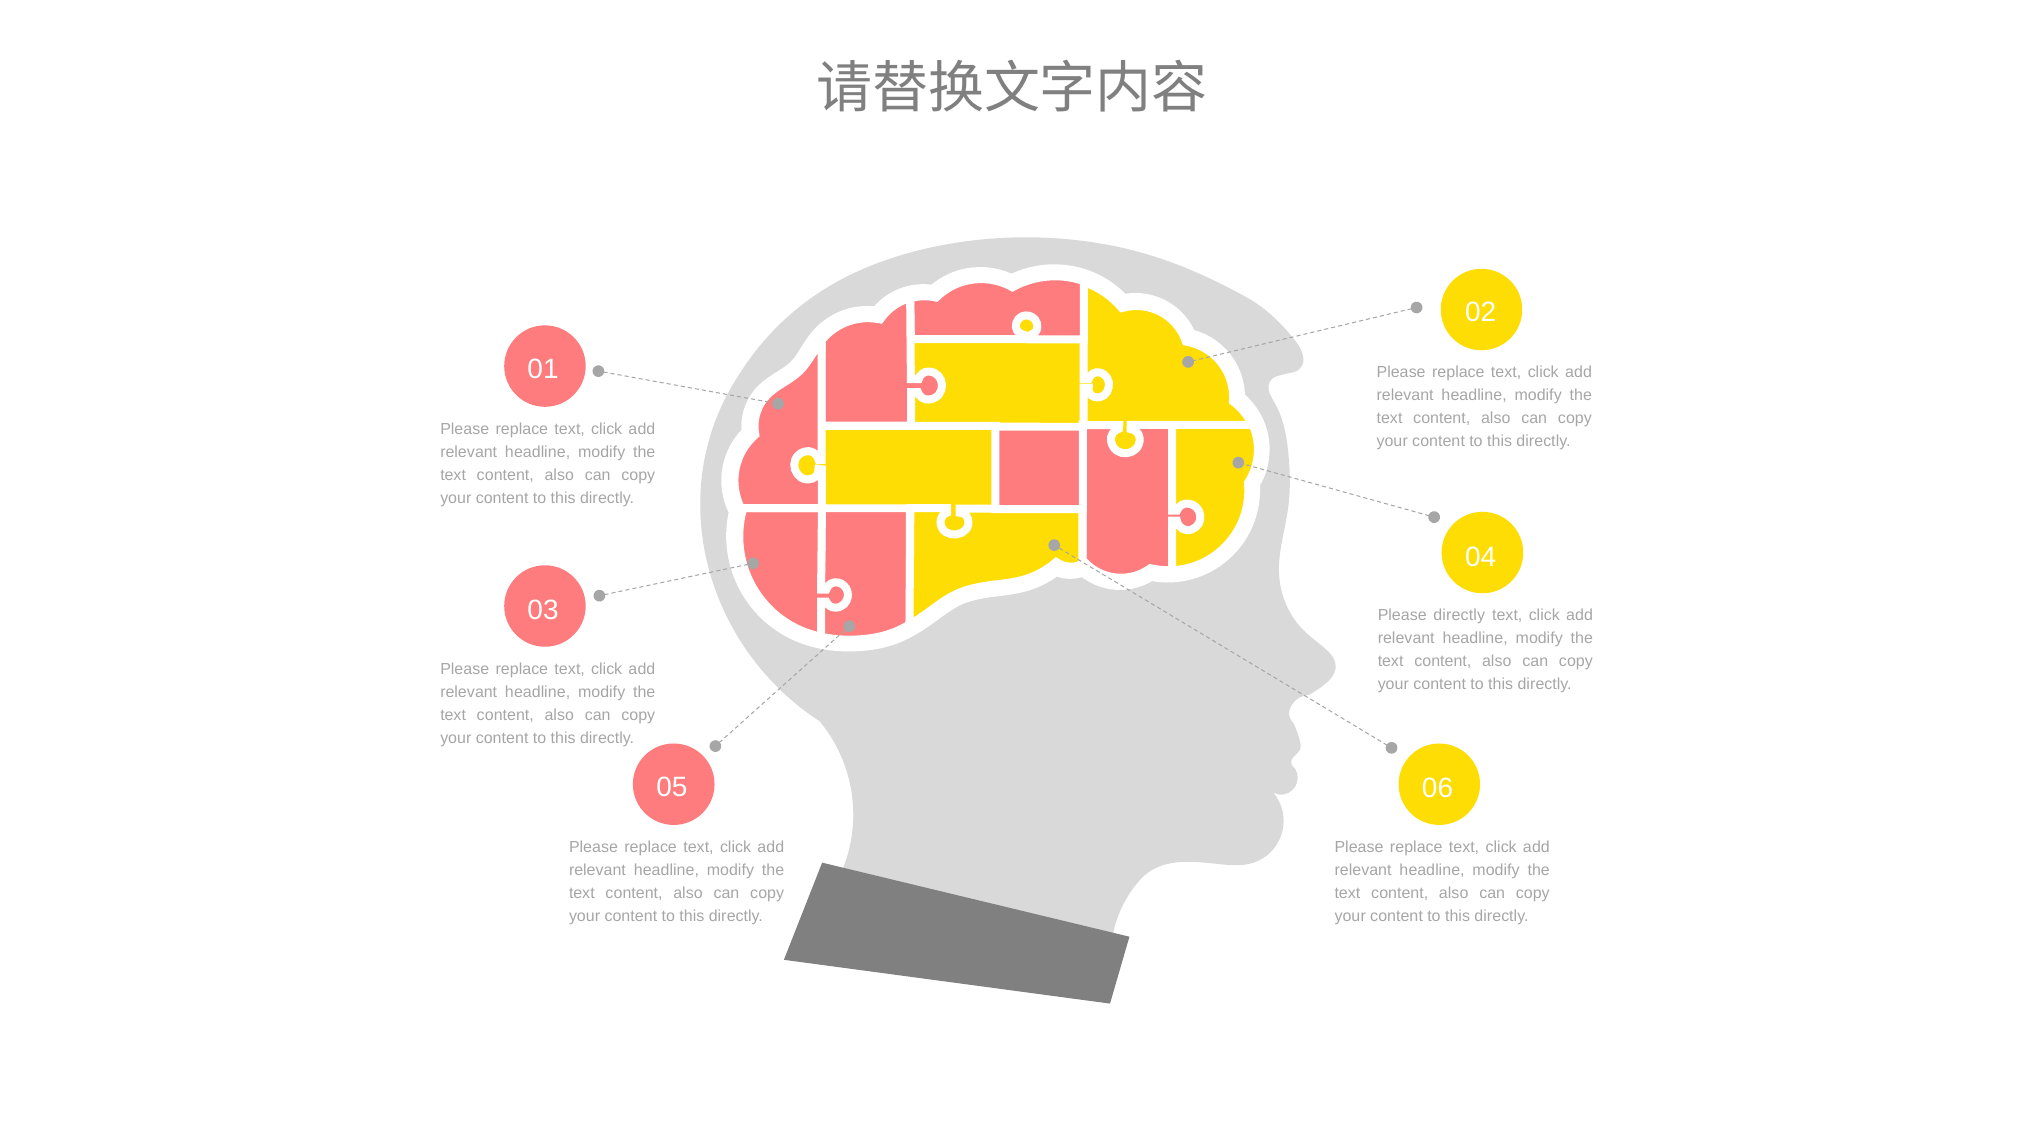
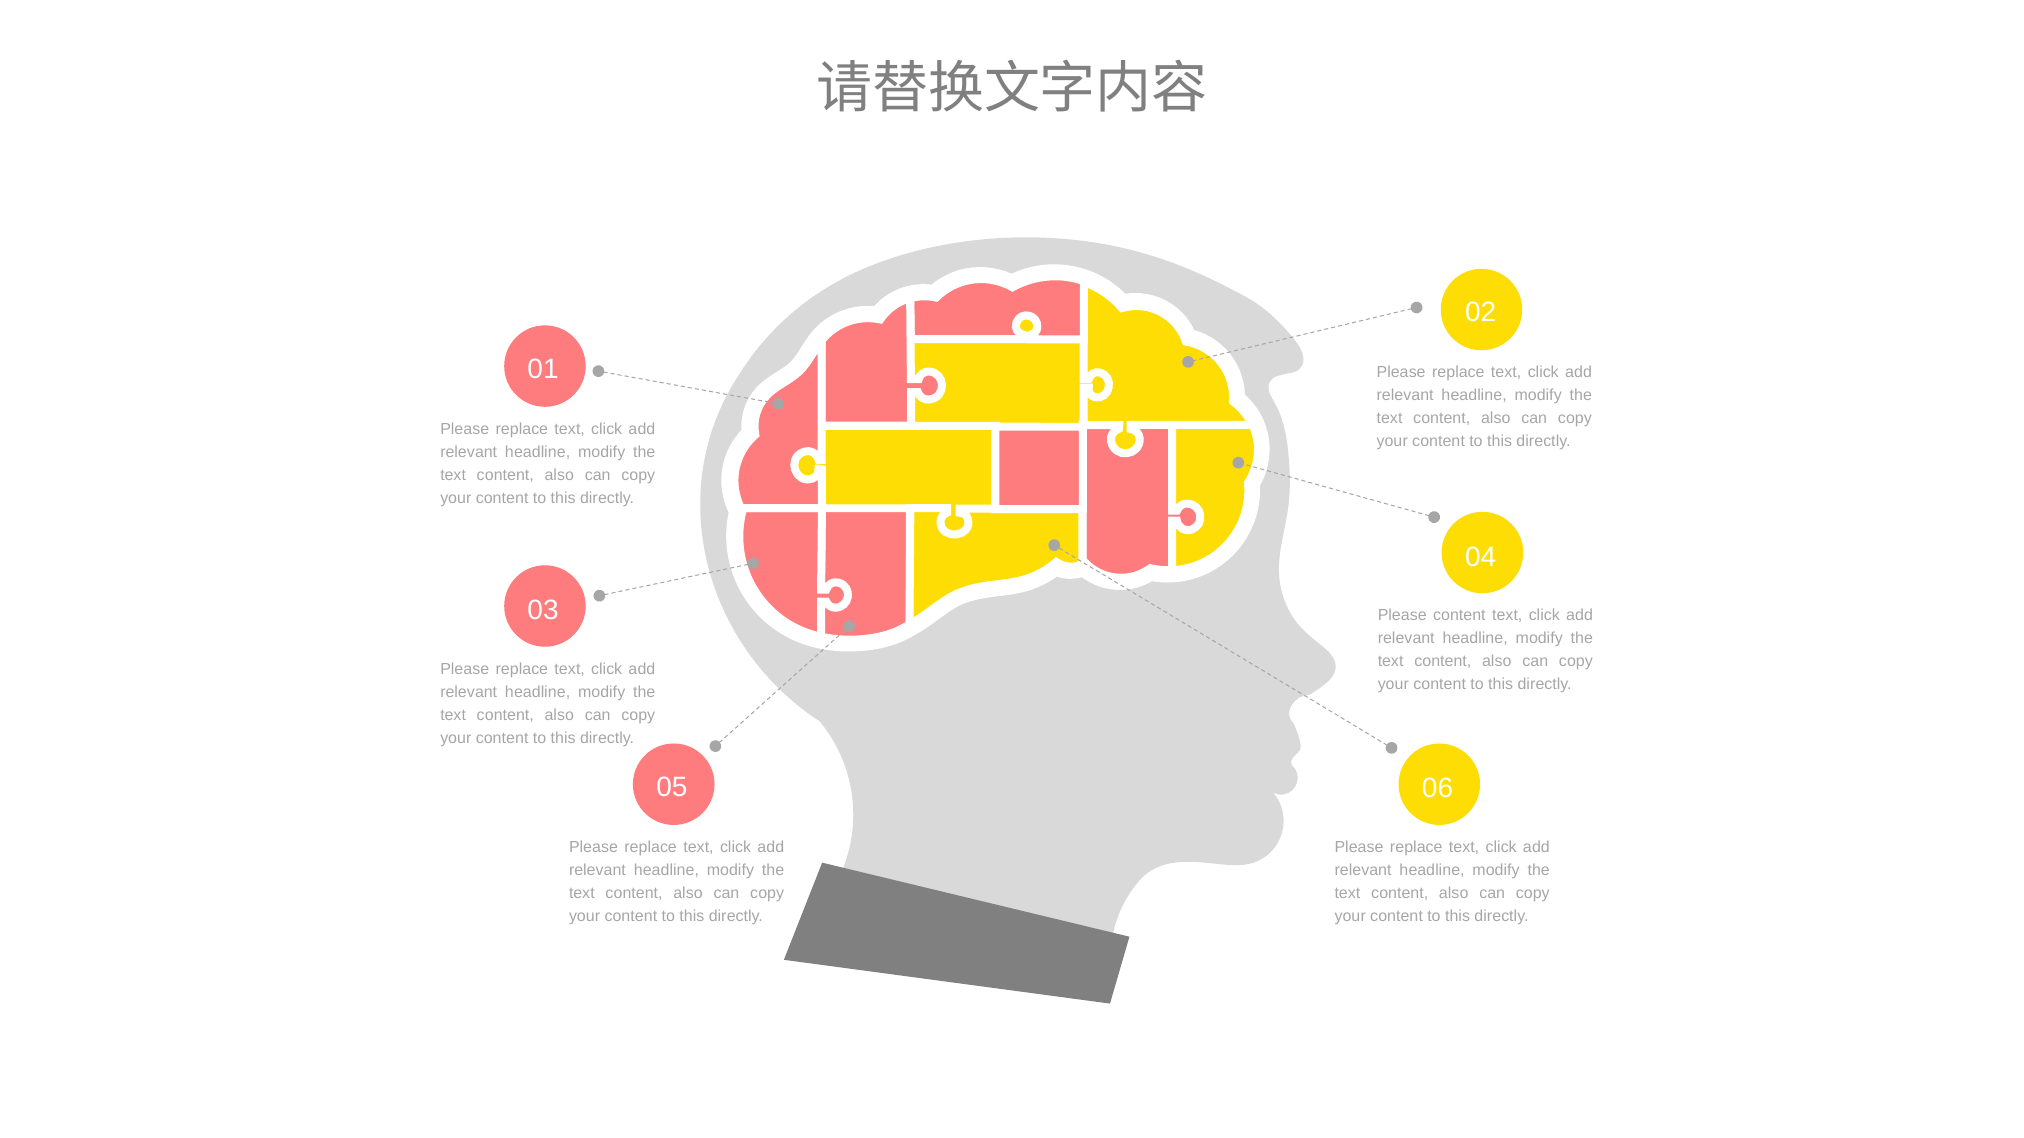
Please directly: directly -> content (1459, 616)
